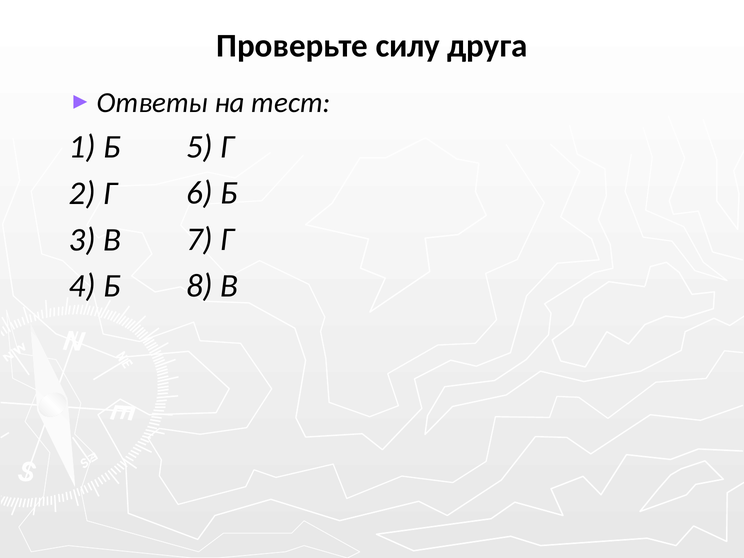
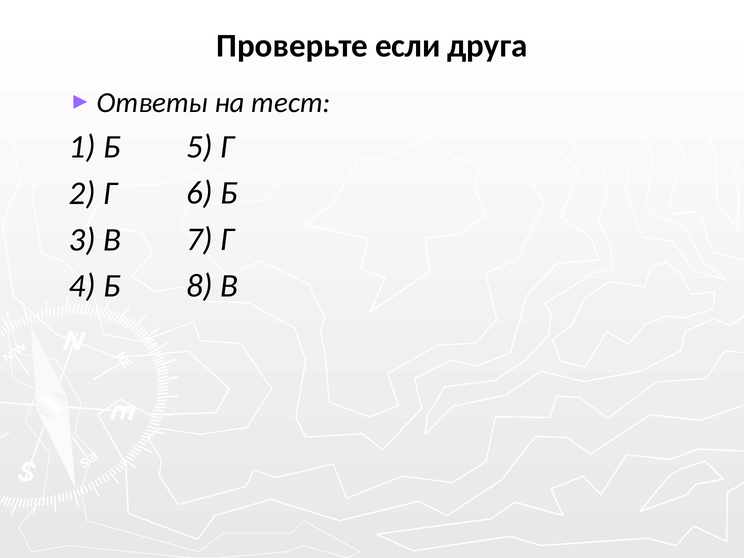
силу: силу -> если (408, 46)
